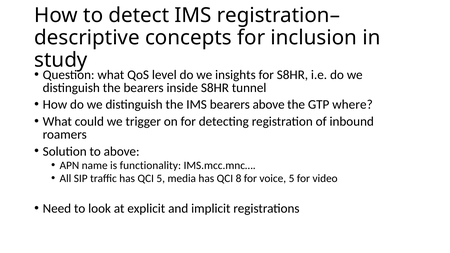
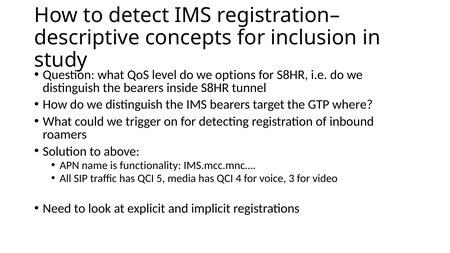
insights: insights -> options (235, 75)
bearers above: above -> target (269, 105)
8: 8 -> 4 (239, 178)
voice 5: 5 -> 3 (292, 178)
